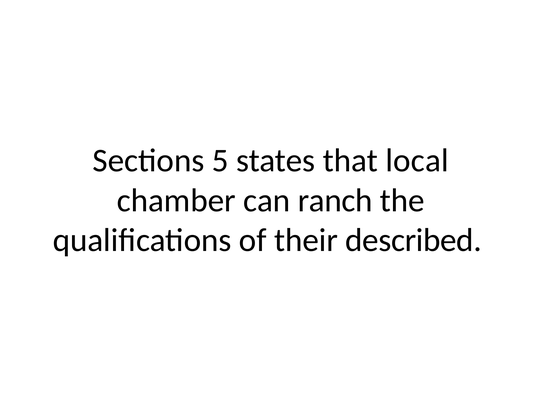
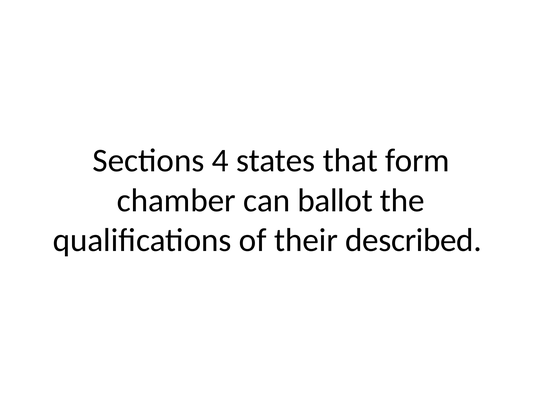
5: 5 -> 4 (220, 160)
local: local -> form (417, 160)
ranch: ranch -> ballot (335, 200)
